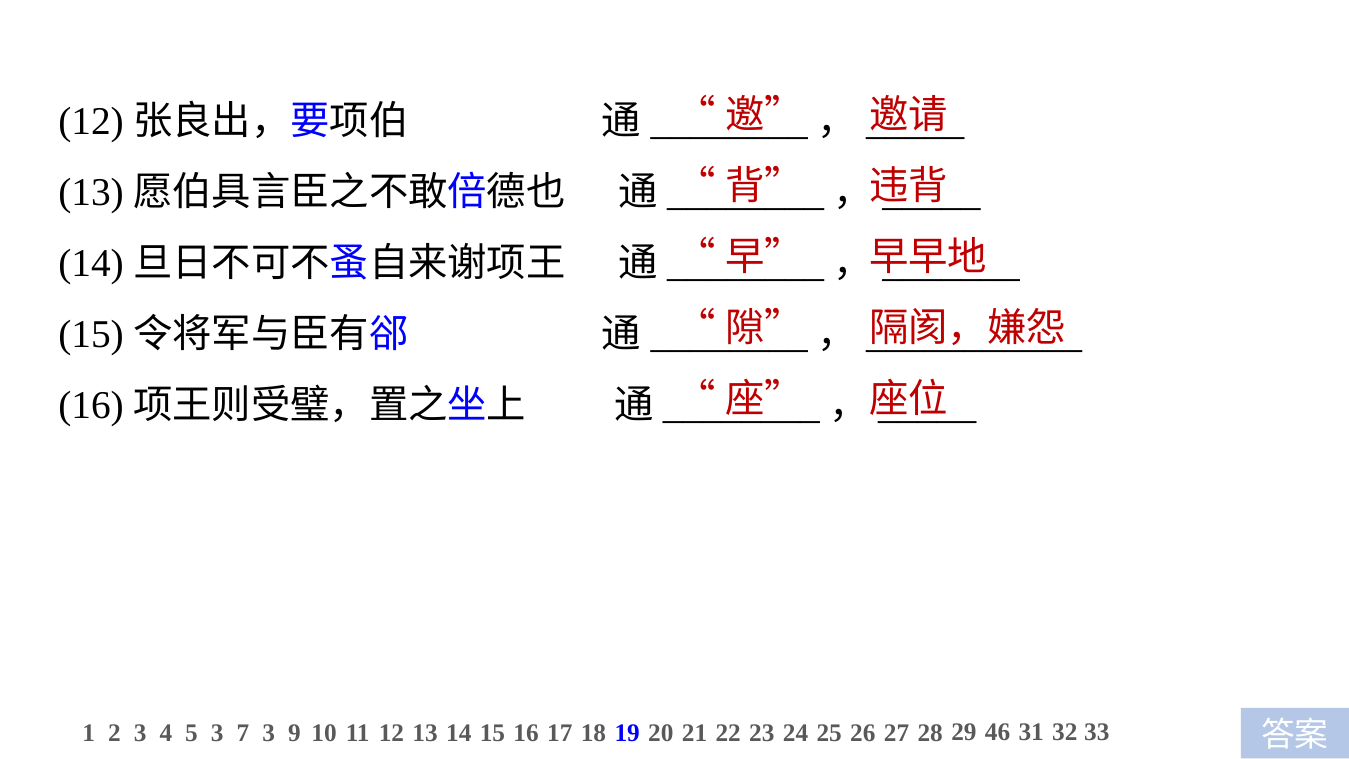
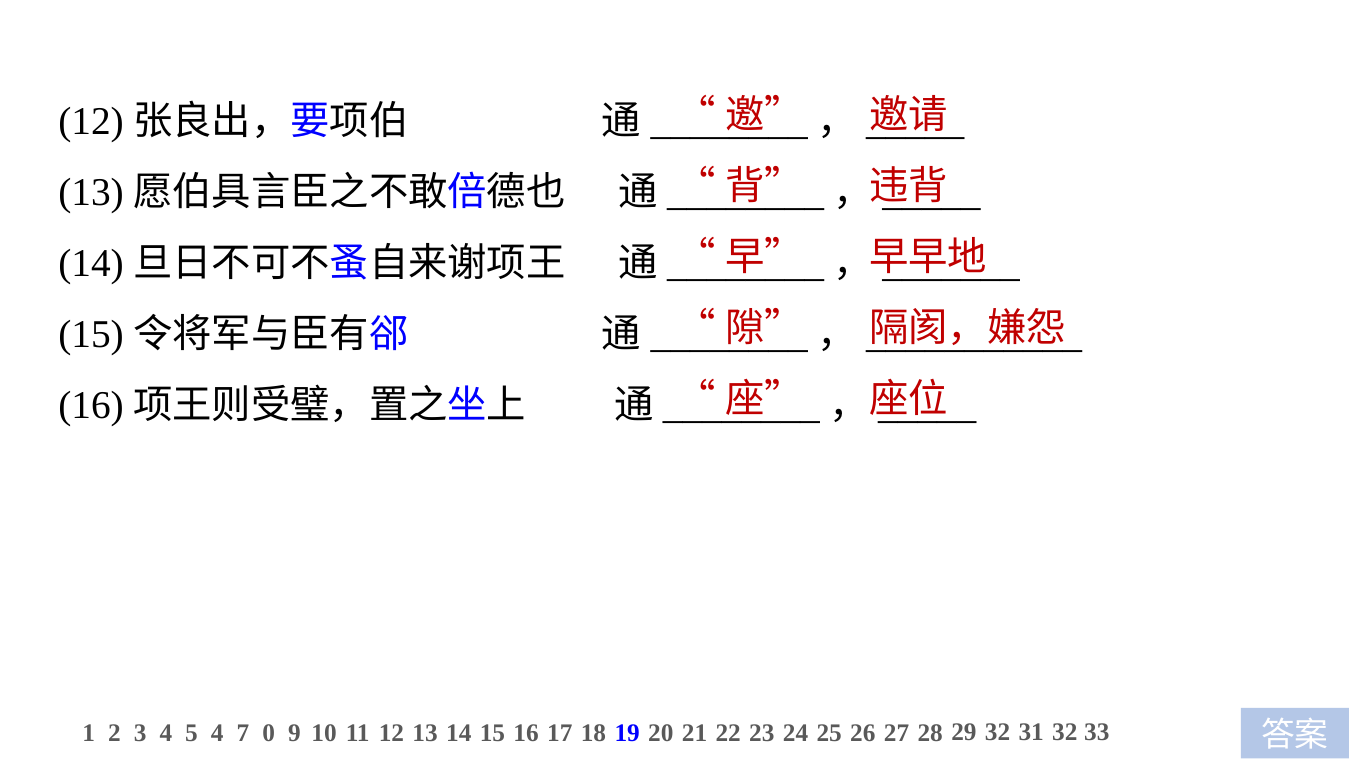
5 3: 3 -> 4 (217, 733)
7 3: 3 -> 0 (269, 733)
29 46: 46 -> 32 (998, 732)
